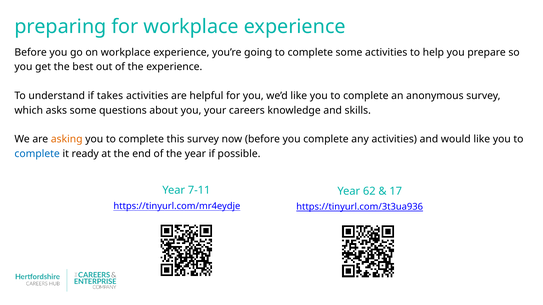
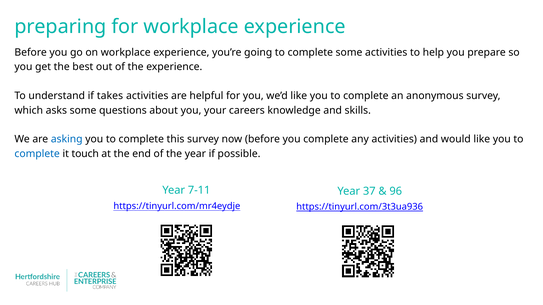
asking colour: orange -> blue (67, 139)
ready: ready -> touch (85, 154)
62: 62 -> 37 (369, 191)
17: 17 -> 96 (396, 191)
